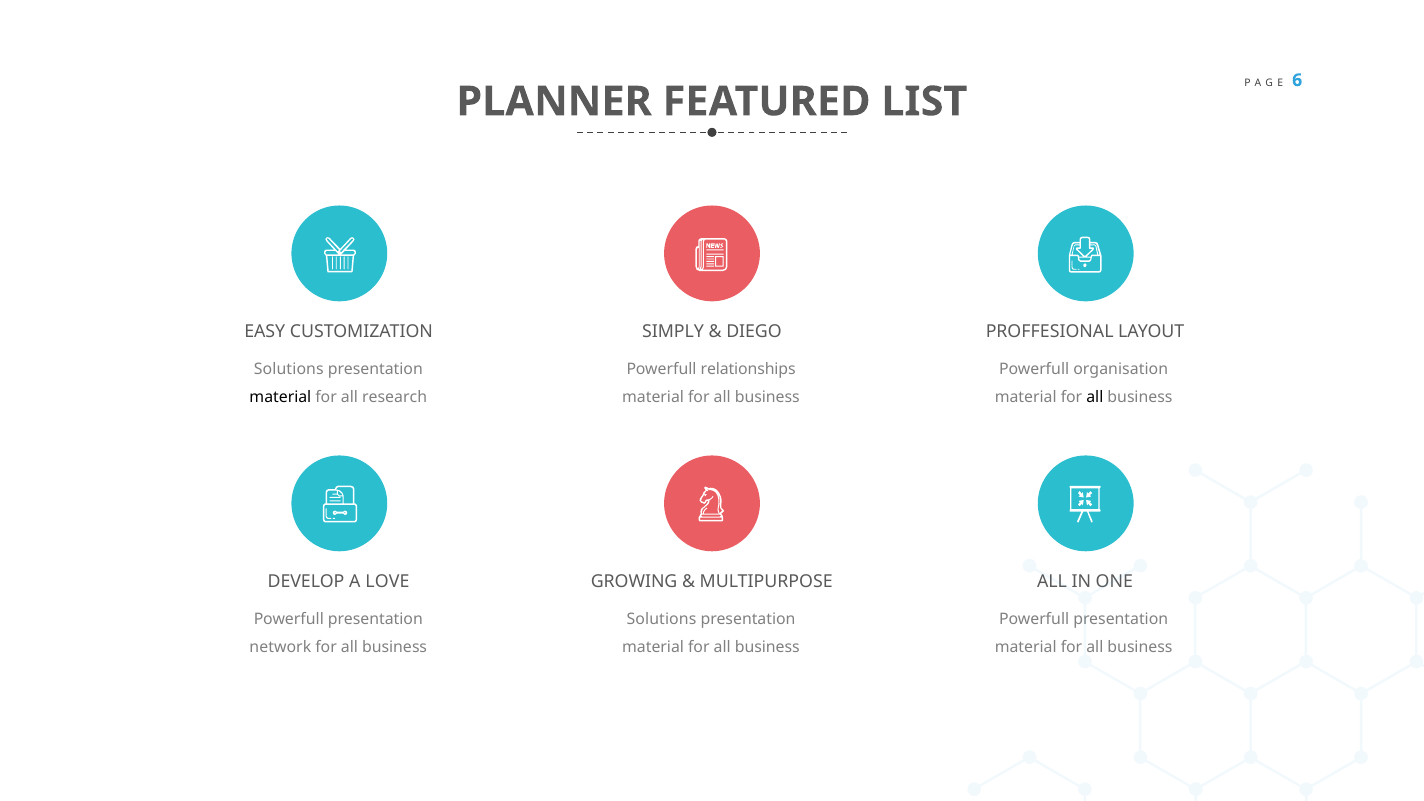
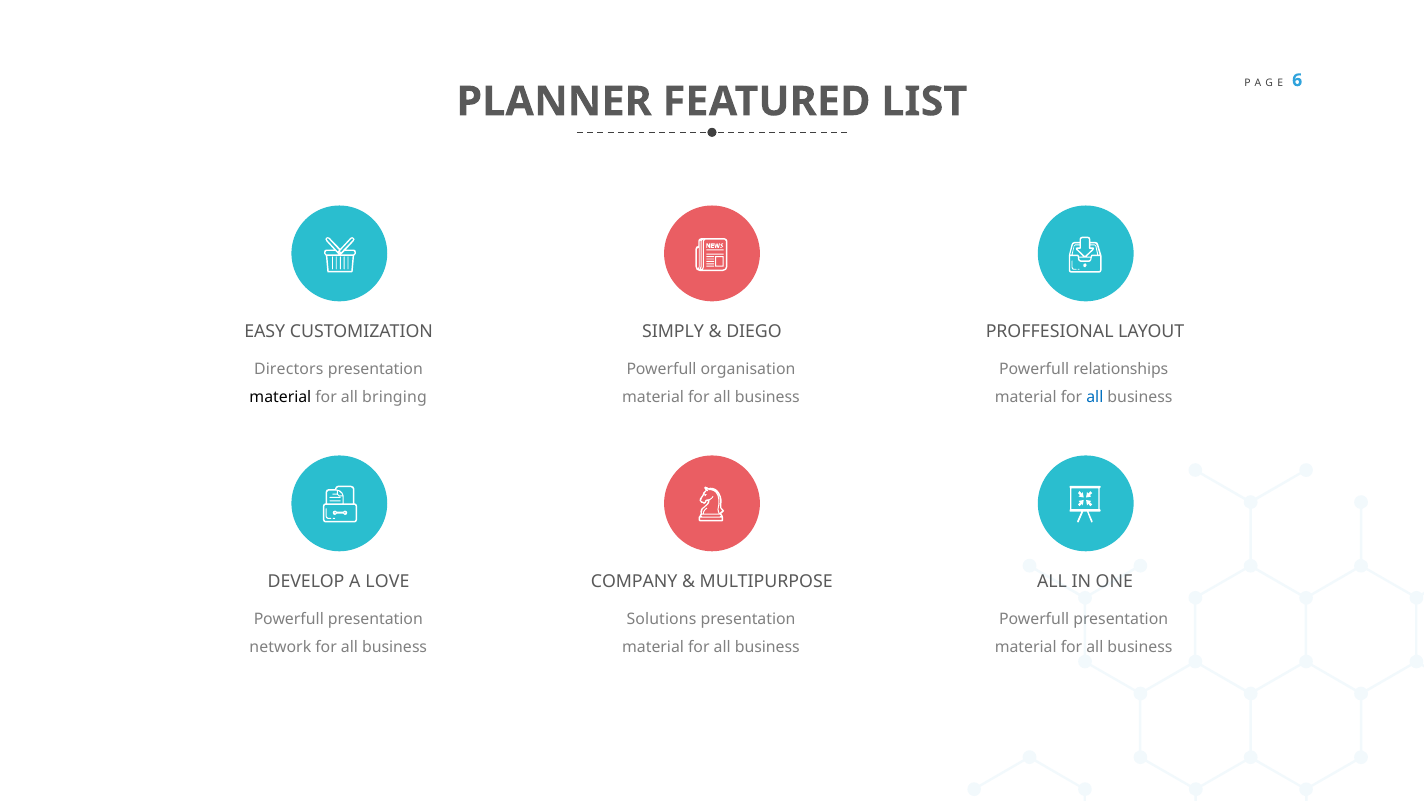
Solutions: Solutions -> Directors (289, 369)
relationships: relationships -> organisation (748, 369)
organisation: organisation -> relationships (1121, 369)
research: research -> bringing (395, 398)
all colour: black -> blue (1095, 398)
GROWING: GROWING -> COMPANY (634, 582)
